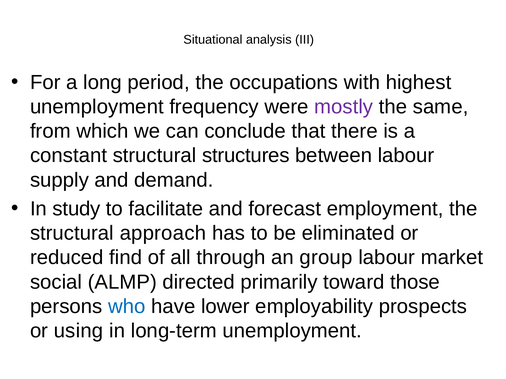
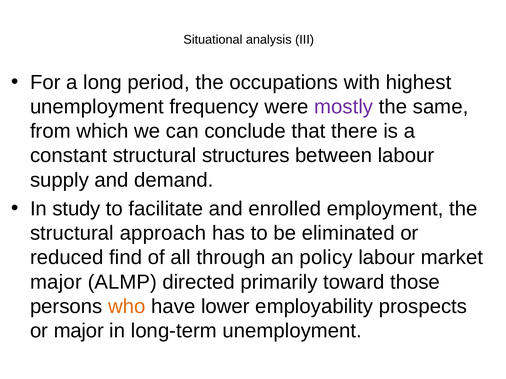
forecast: forecast -> enrolled (285, 209)
group: group -> policy (326, 258)
social: social -> major (56, 282)
who colour: blue -> orange (127, 307)
or using: using -> major (79, 331)
